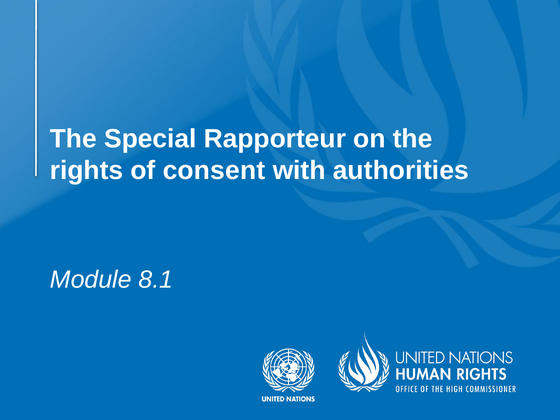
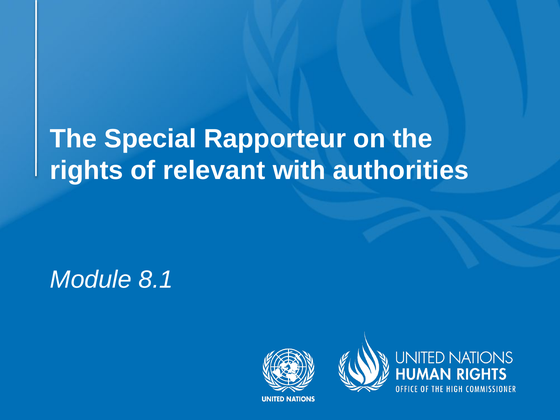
consent: consent -> relevant (214, 170)
